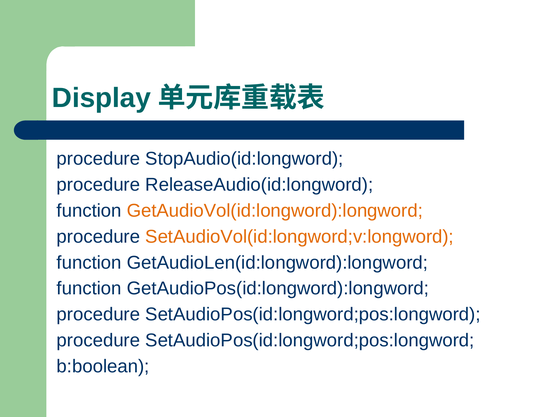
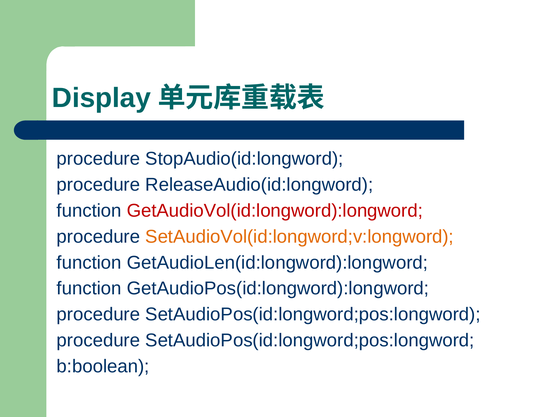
GetAudioVol(id:longword):longword colour: orange -> red (275, 211)
